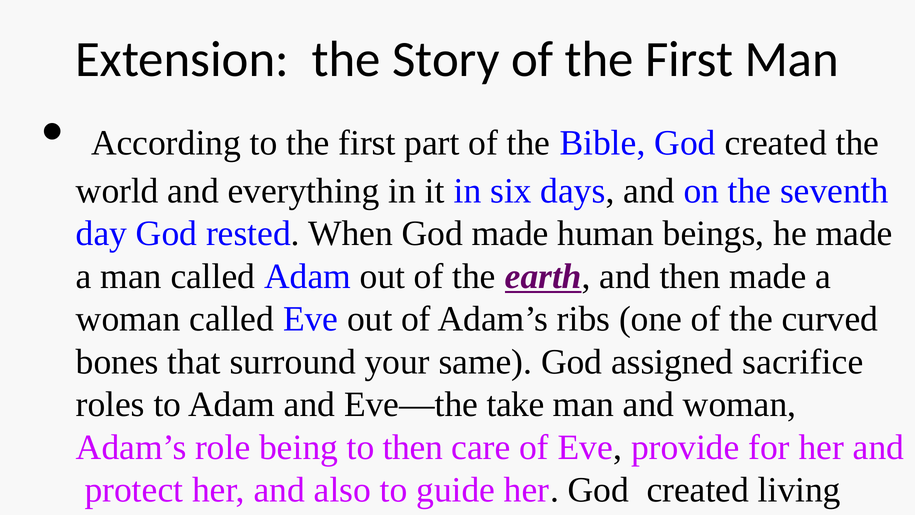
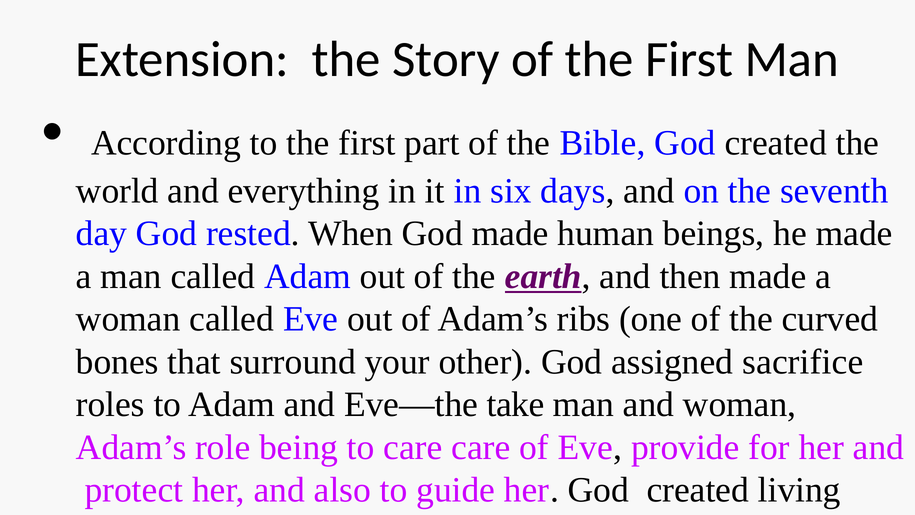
your same: same -> other (485, 362)
to then: then -> care (413, 447)
